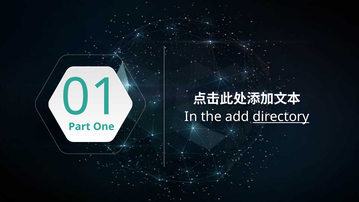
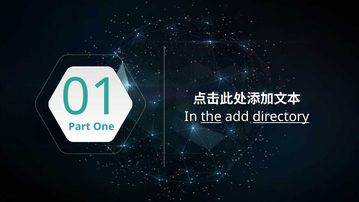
the underline: none -> present (211, 117)
